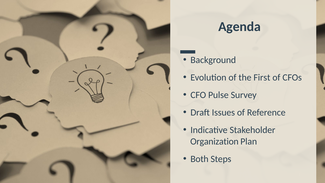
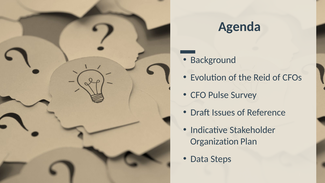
First: First -> Reid (262, 77)
Both: Both -> Data (199, 159)
